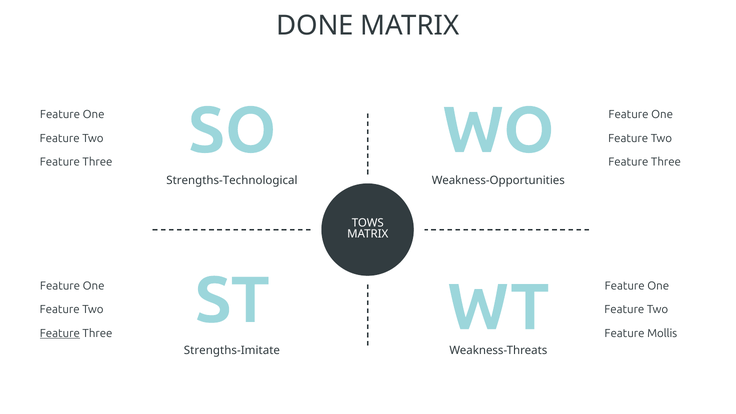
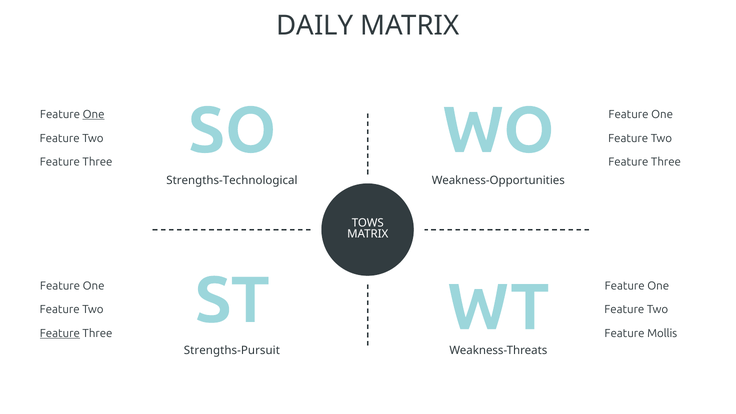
DONE: DONE -> DAILY (315, 26)
One underline: none -> present (94, 114)
Strengths-Imitate: Strengths-Imitate -> Strengths-Pursuit (232, 350)
